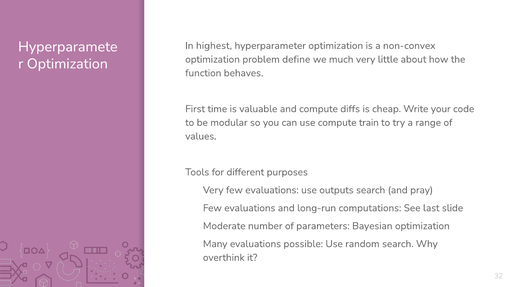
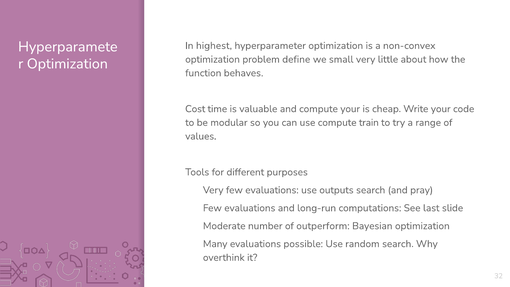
much: much -> small (341, 59)
First: First -> Cost (195, 109)
compute diffs: diffs -> your (350, 109)
parameters: parameters -> outperform (323, 226)
